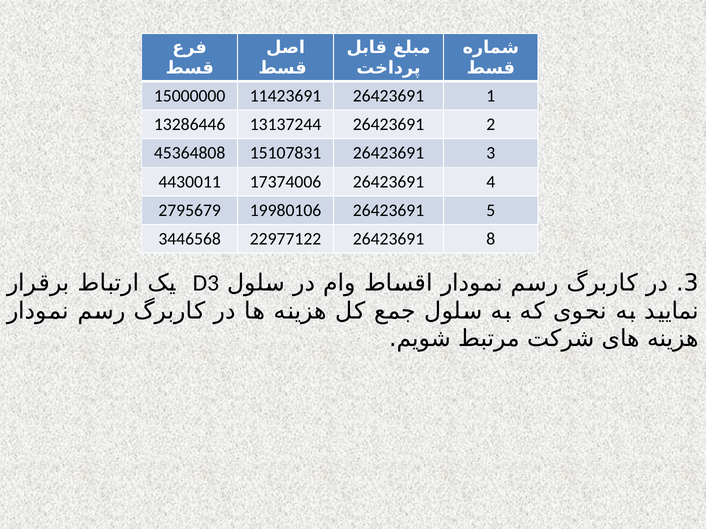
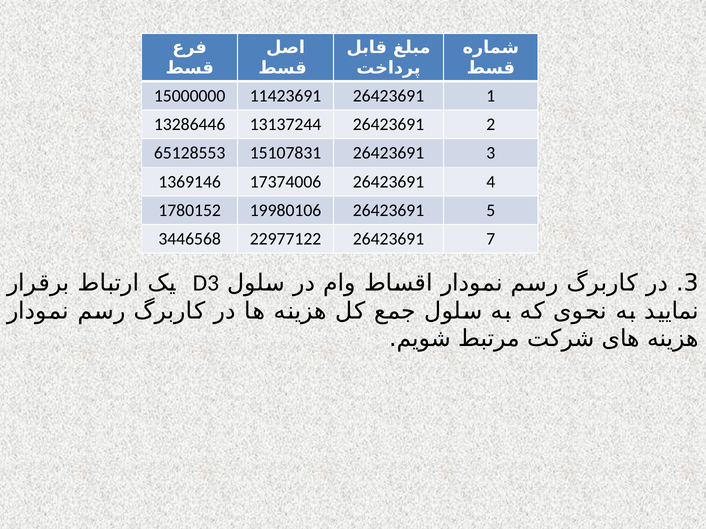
45364808: 45364808 -> 65128553 (190, 153)
4430011: 4430011 -> 1369146 (190, 182)
2795679: 2795679 -> 1780152 (190, 211)
8: 8 -> 7 (491, 239)
